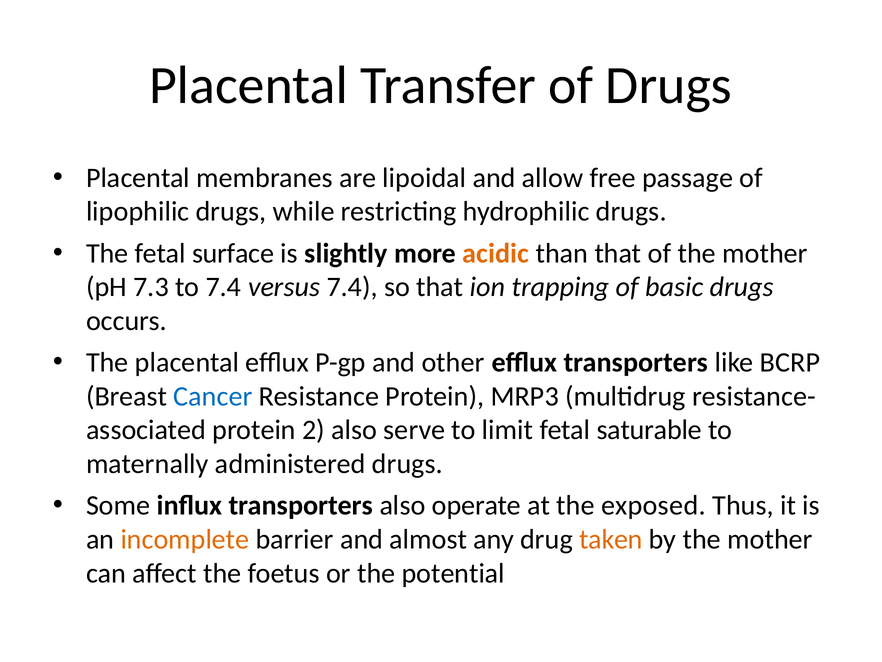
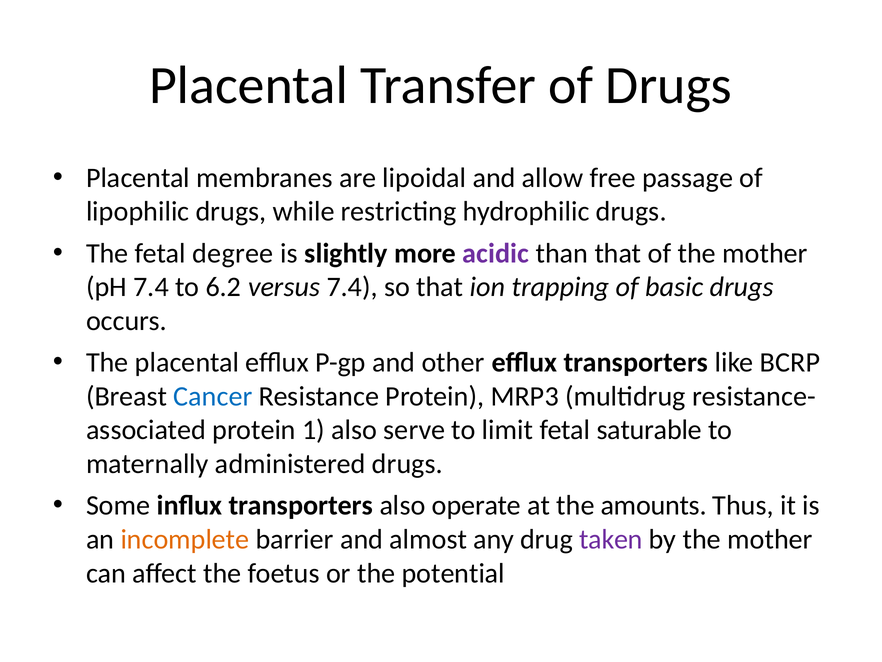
surface: surface -> degree (233, 253)
acidic colour: orange -> purple (496, 253)
pH 7.3: 7.3 -> 7.4 (151, 287)
to 7.4: 7.4 -> 6.2 (223, 287)
2: 2 -> 1 (314, 430)
exposed: exposed -> amounts (654, 505)
taken colour: orange -> purple (611, 539)
